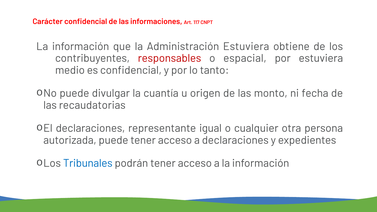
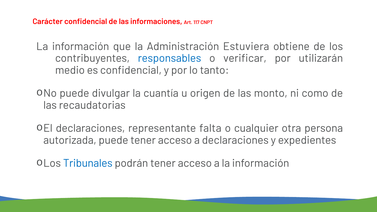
responsables colour: red -> blue (170, 58)
espacial: espacial -> verificar (245, 58)
por estuviera: estuviera -> utilizarán (321, 58)
fecha: fecha -> como (315, 93)
igual: igual -> falta (210, 128)
